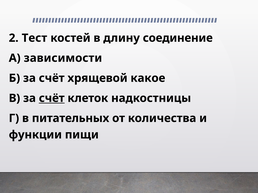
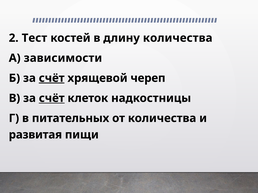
длину соединение: соединение -> количества (178, 38)
счёт underline: none -> present (52, 78)
какое: какое -> череп (148, 78)
функции: функции -> развитая (35, 135)
